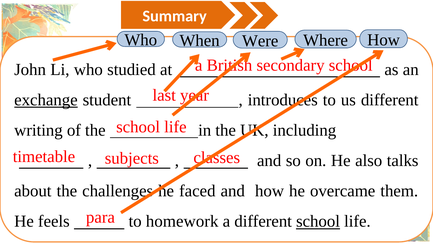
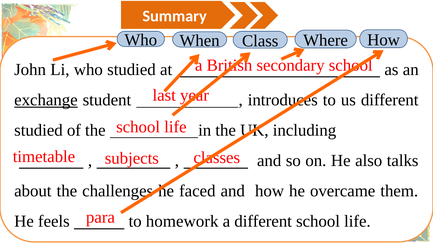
Were: Were -> Class (260, 41)
writing: writing -> studied (38, 130)
school underline: present -> none (318, 221)
